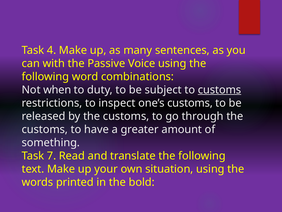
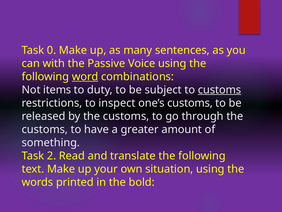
4: 4 -> 0 (52, 50)
word underline: none -> present (85, 76)
when: when -> items (57, 90)
7: 7 -> 2 (52, 155)
